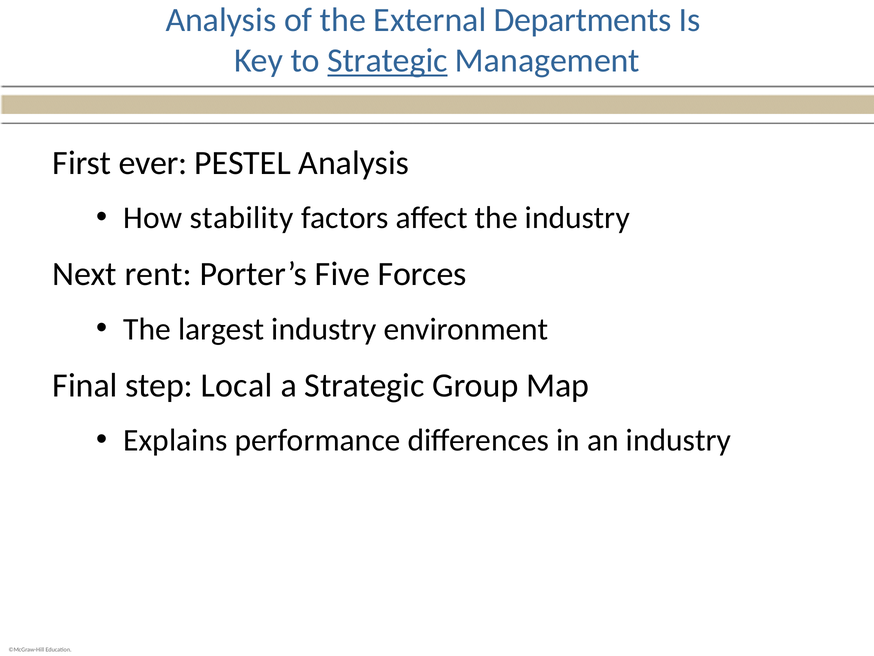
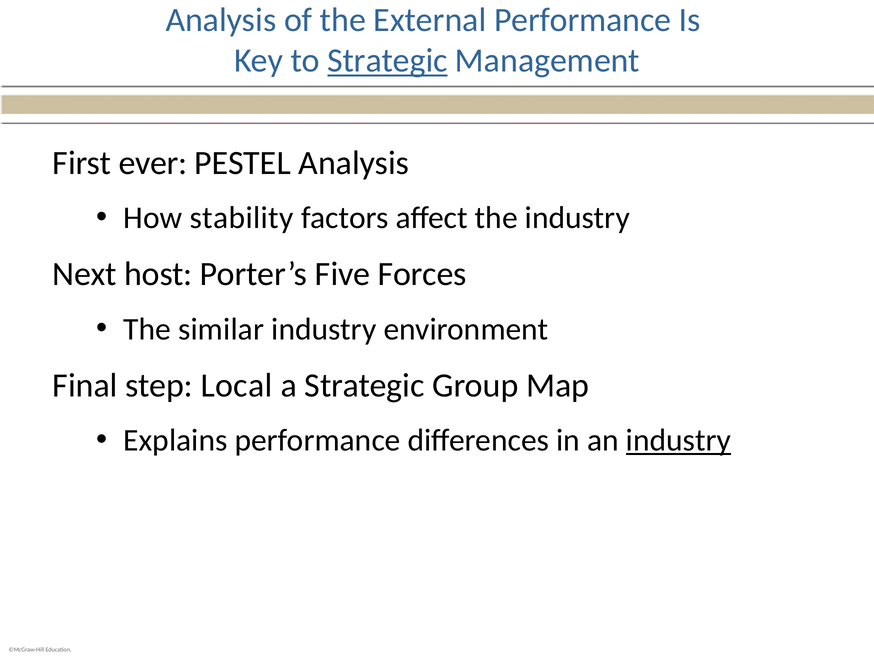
External Departments: Departments -> Performance (583, 20)
rent: rent -> host (158, 274)
largest: largest -> similar (221, 329)
industry underline: none -> present (678, 440)
